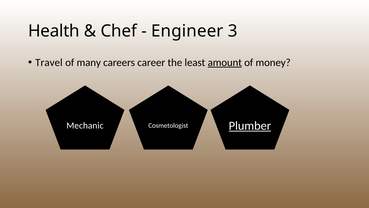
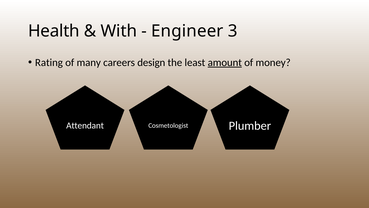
Chef: Chef -> With (119, 31)
Travel: Travel -> Rating (49, 62)
career: career -> design (151, 62)
Plumber underline: present -> none (250, 126)
Mechanic: Mechanic -> Attendant (85, 125)
